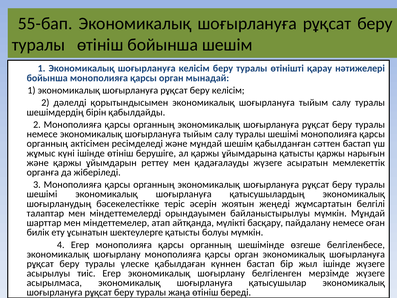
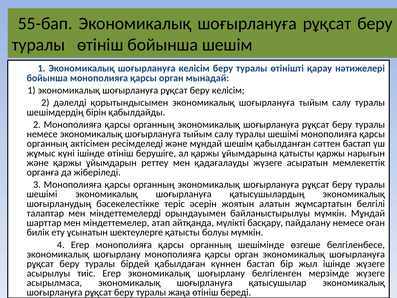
жеңеді: жеңеді -> алатын (275, 204)
үлеске: үлеске -> бірдей (135, 264)
